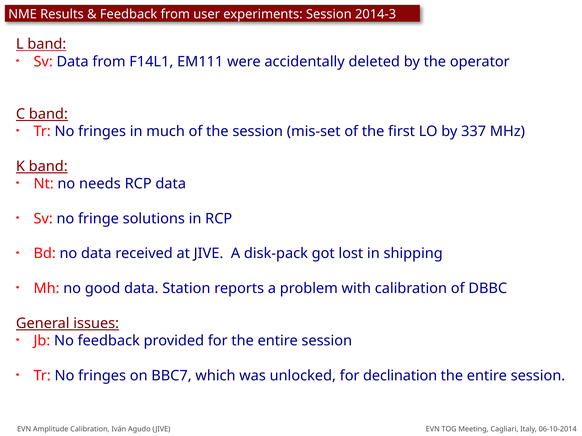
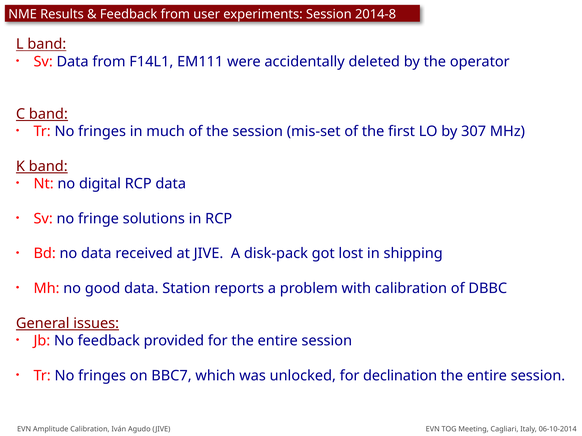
2014-3: 2014-3 -> 2014-8 (376, 14)
337: 337 -> 307 (474, 132)
needs: needs -> digital (100, 184)
